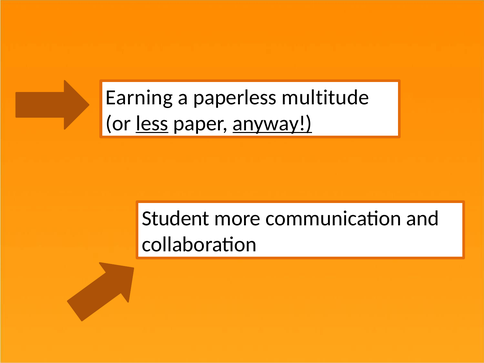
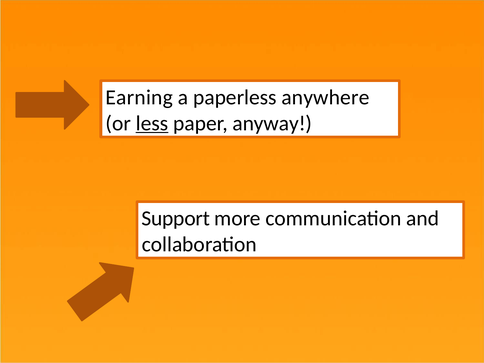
multitude: multitude -> anywhere (325, 97)
anyway underline: present -> none (272, 123)
Student: Student -> Support (176, 218)
